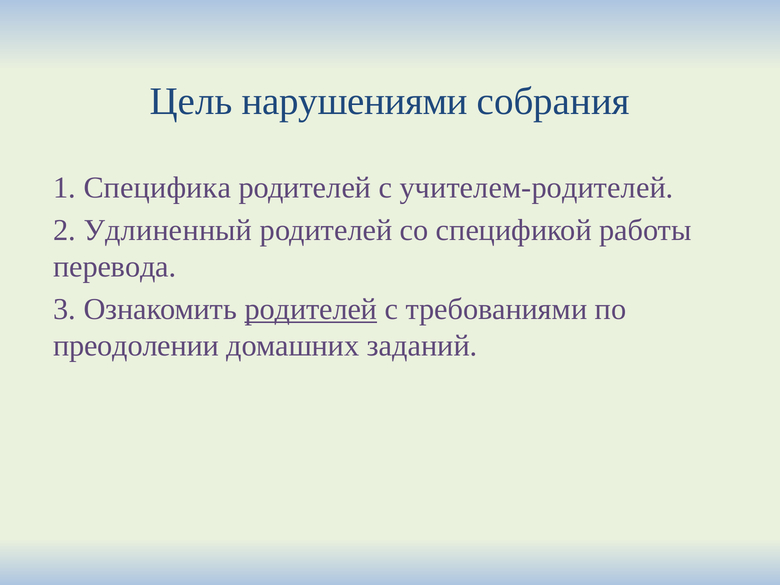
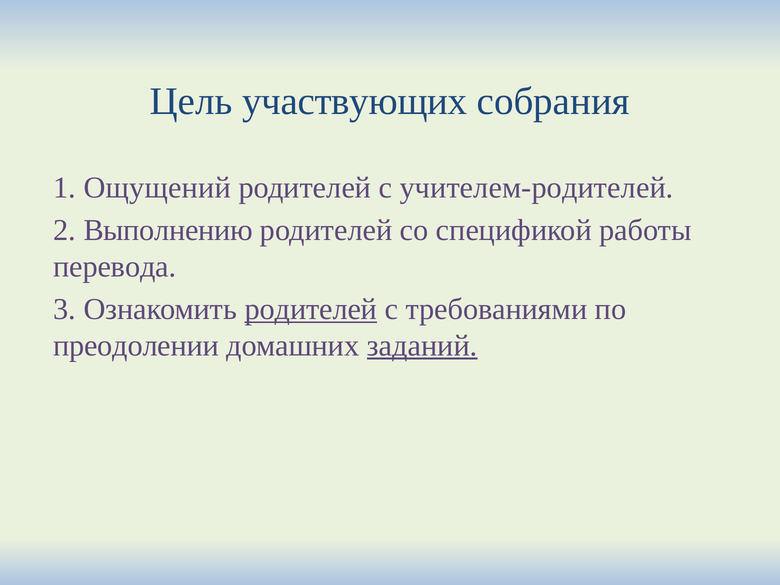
нарушениями: нарушениями -> участвующих (355, 101)
Специфика: Специфика -> Ощущений (157, 188)
Удлиненный: Удлиненный -> Выполнению (168, 230)
заданий underline: none -> present (422, 346)
